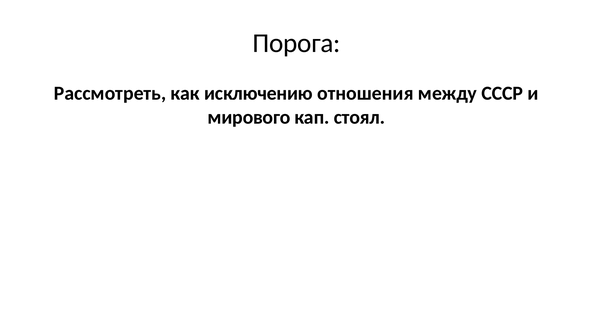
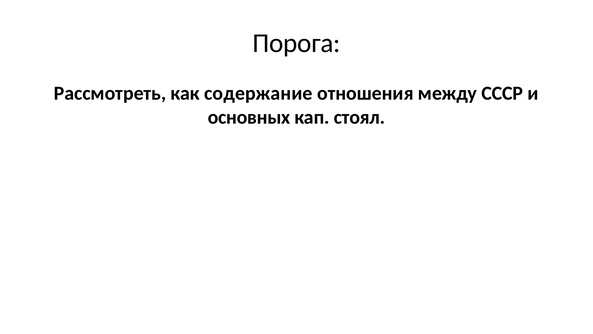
исключению: исключению -> содержание (258, 93)
мирового: мирового -> основных (249, 117)
